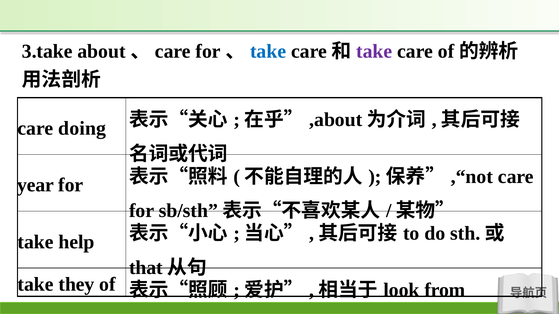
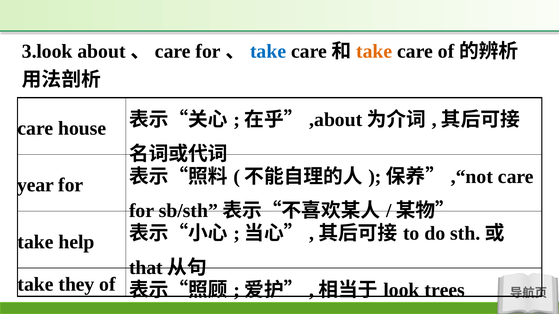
3.take: 3.take -> 3.look (47, 52)
take colour: purple -> orange (374, 52)
doing: doing -> house (82, 129)
from: from -> trees (445, 290)
